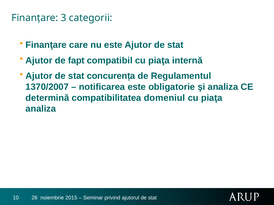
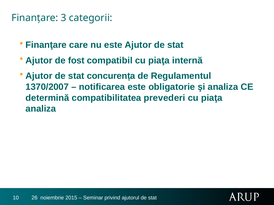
fapt: fapt -> fost (76, 61)
domeniul: domeniul -> prevederi (165, 98)
